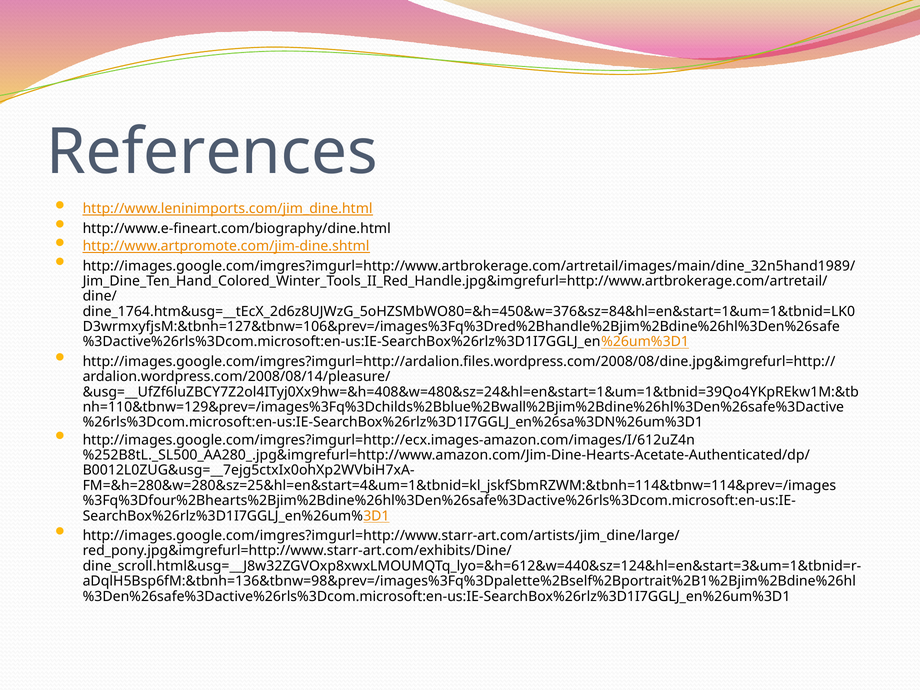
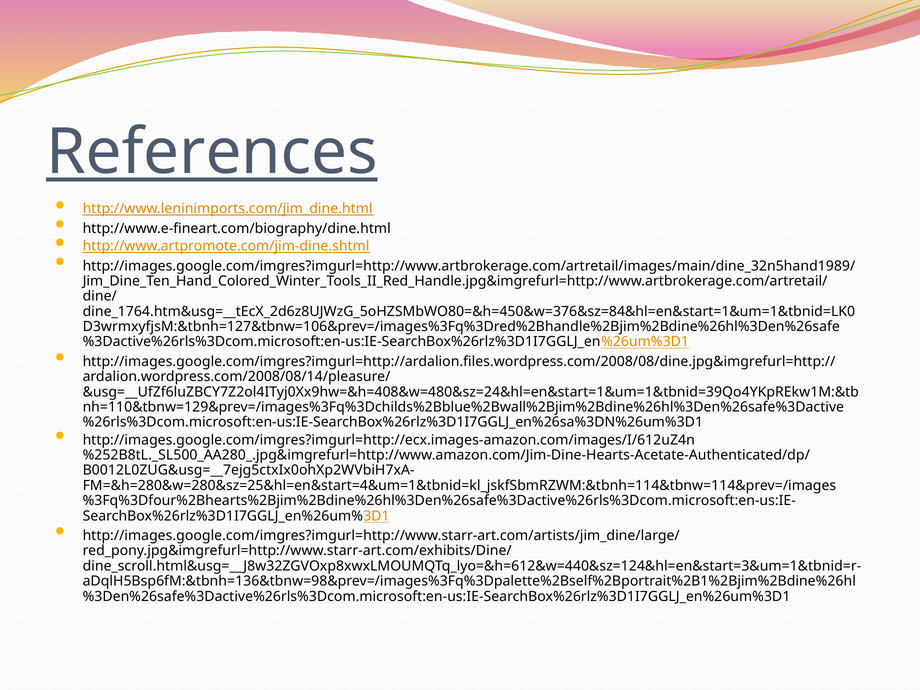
References underline: none -> present (212, 152)
